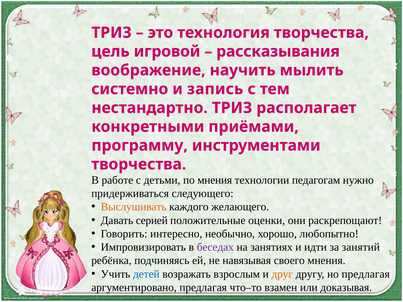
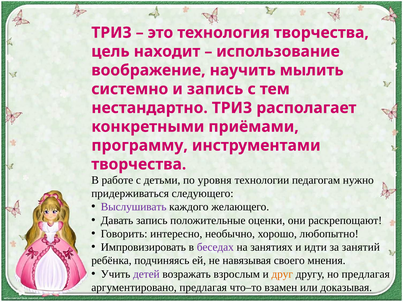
игровой: игровой -> находит (167, 51)
рассказывания: рассказывания -> использование (278, 51)
по мнения: мнения -> уровня (215, 180)
Выслушивать colour: orange -> purple (134, 207)
Давать серией: серией -> запись (152, 221)
детей colour: blue -> purple (146, 274)
